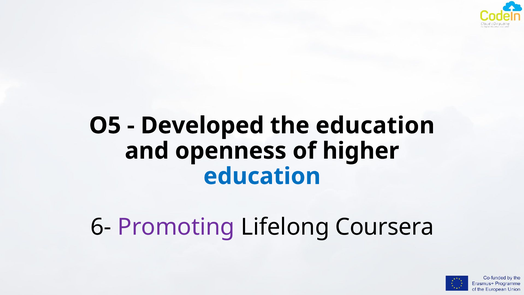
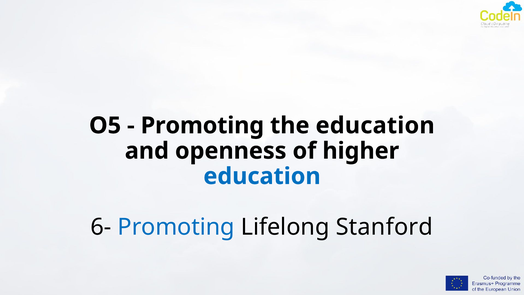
Developed: Developed -> Promoting (202, 125)
Promoting colour: purple -> blue (176, 227)
Coursera: Coursera -> Stanford (384, 227)
